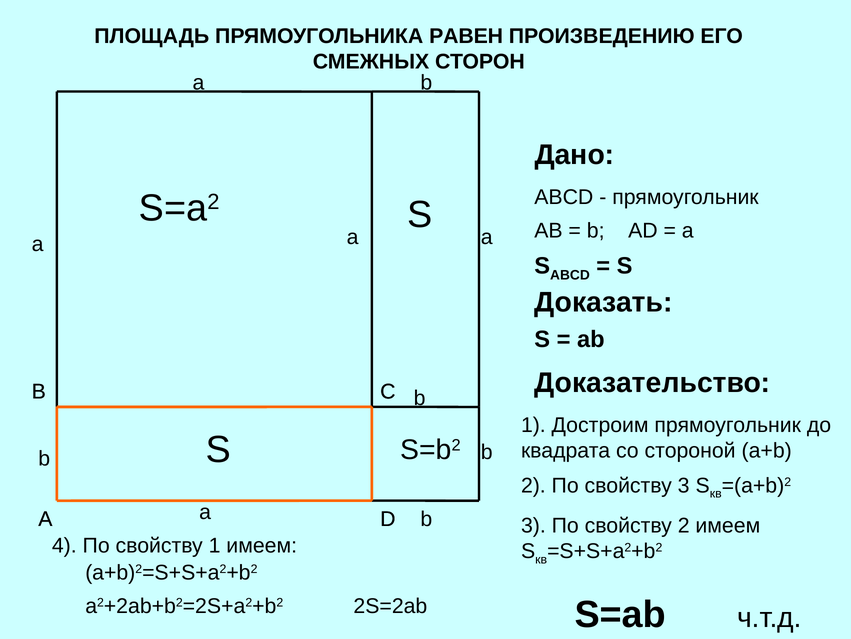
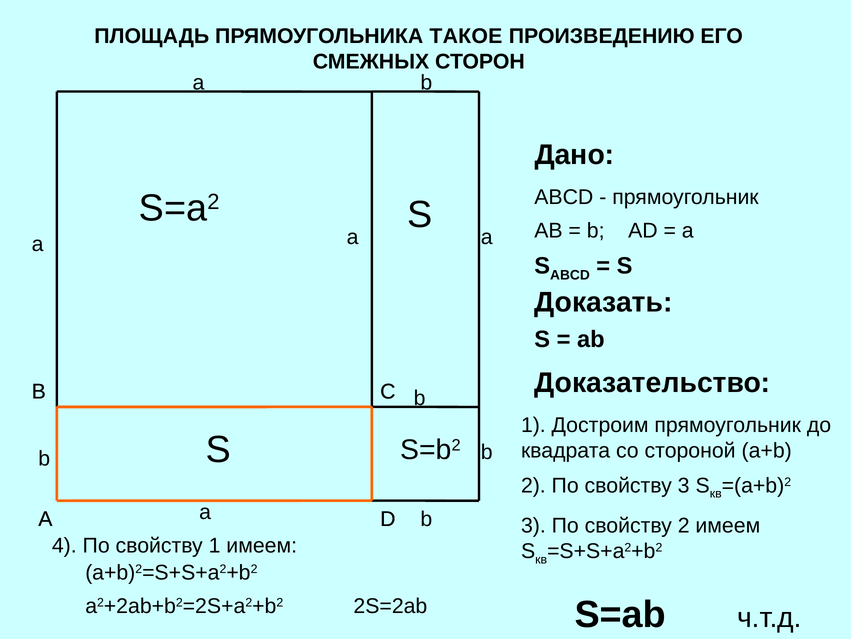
РАВЕН: РАВЕН -> ТАКОЕ (466, 36)
